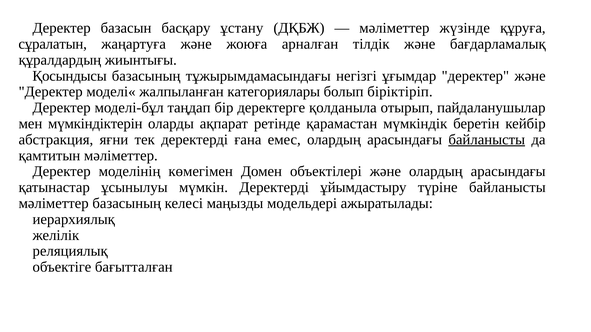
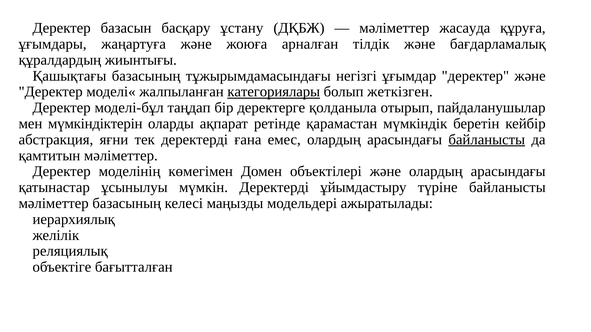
жүзінде: жүзінде -> жасауда (465, 28)
сұралатын: сұралатын -> ұғымдары (53, 44)
Қосындысы: Қосындысы -> Қашықтағы (69, 76)
категориялары underline: none -> present (274, 92)
біріктіріп: біріктіріп -> жеткізген (400, 92)
